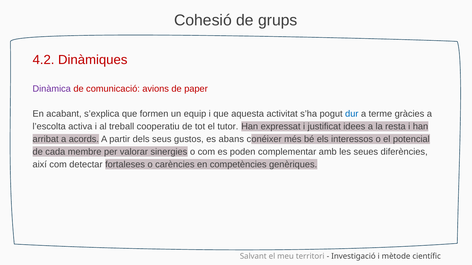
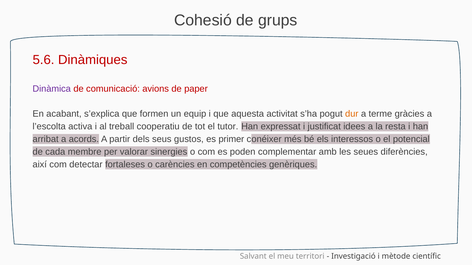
4.2: 4.2 -> 5.6 (44, 60)
dur colour: blue -> orange (352, 114)
abans: abans -> primer (231, 139)
